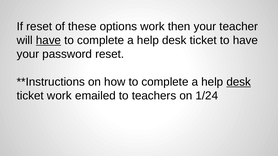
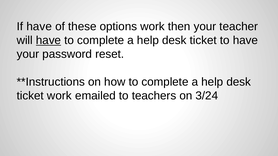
If reset: reset -> have (39, 26)
desk underline: present -> none (239, 82)
1/24: 1/24 -> 3/24 (207, 96)
